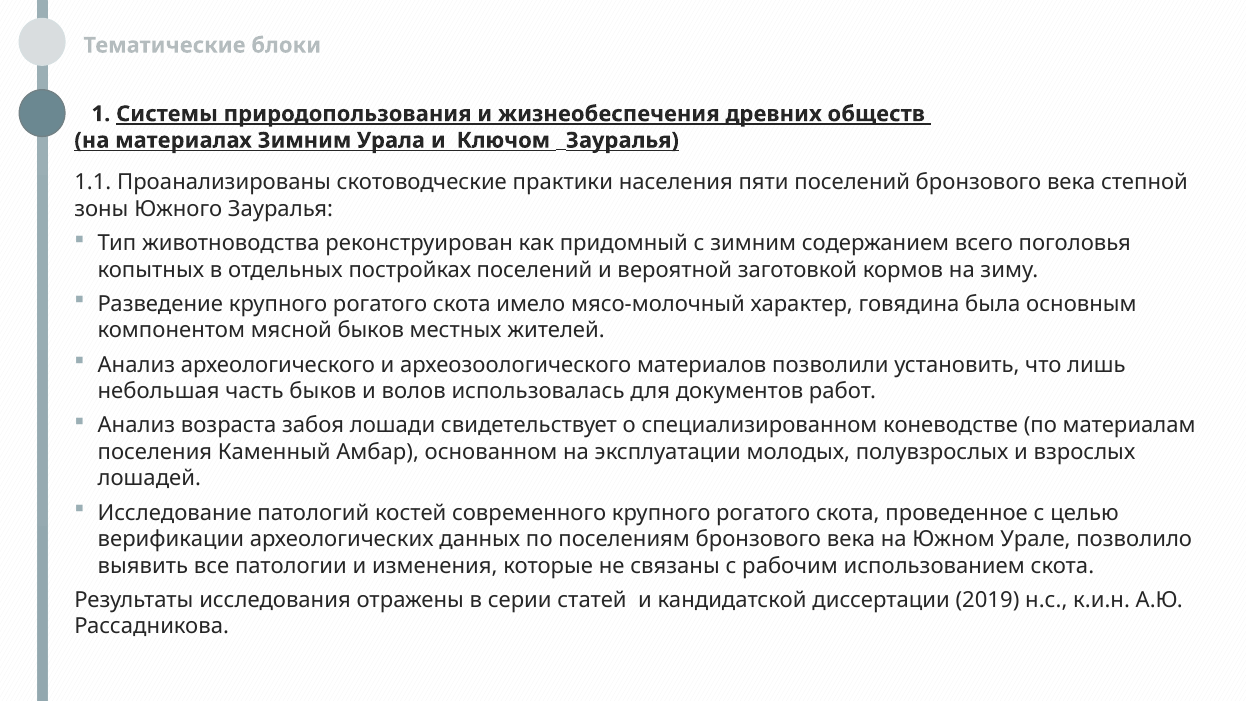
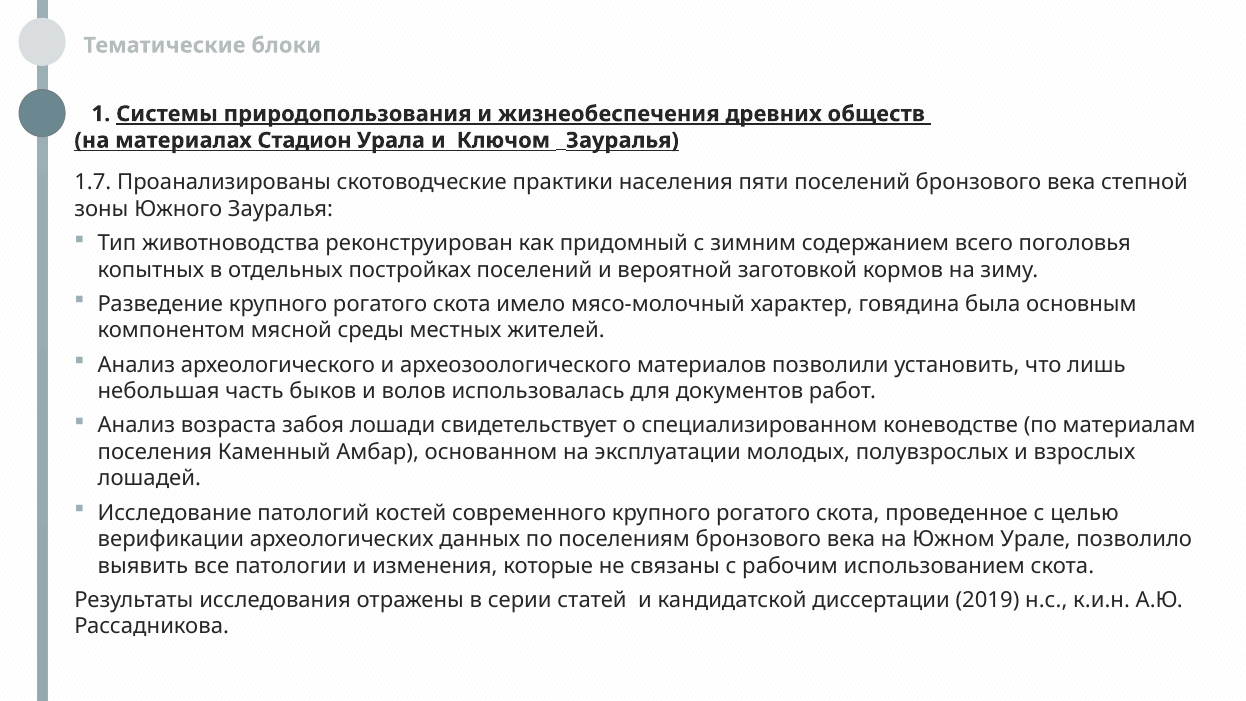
материалах Зимним: Зимним -> Стадион (304, 140)
1.1: 1.1 -> 1.7 (93, 182)
мясной быков: быков -> среды (371, 330)
